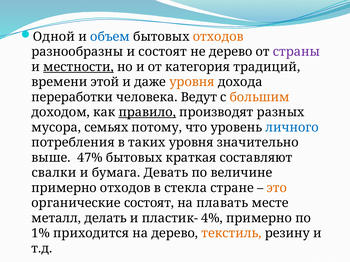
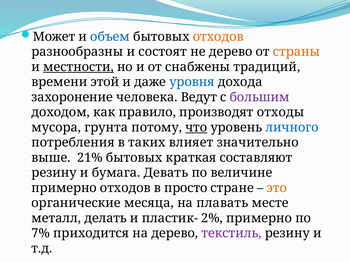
Одной: Одной -> Может (54, 37)
страны colour: purple -> orange (296, 52)
категория: категория -> снабжены (198, 67)
уровня colour: orange -> blue (192, 82)
переработки: переработки -> захоронение (72, 97)
большим colour: orange -> purple (260, 97)
правило underline: present -> none (147, 112)
разных: разных -> отходы (281, 112)
семьях: семьях -> грунта (106, 128)
что underline: none -> present (196, 128)
таких уровня: уровня -> влияет (191, 143)
47%: 47% -> 21% (90, 158)
свалки: свалки -> резину (54, 173)
стекла: стекла -> просто (186, 188)
органические состоят: состоят -> месяца (149, 203)
4%: 4% -> 2% (212, 219)
1%: 1% -> 7% (41, 234)
текстиль colour: orange -> purple (232, 234)
